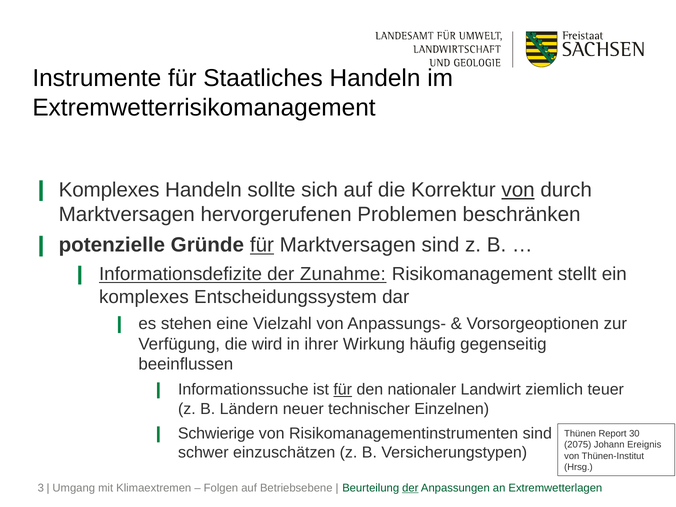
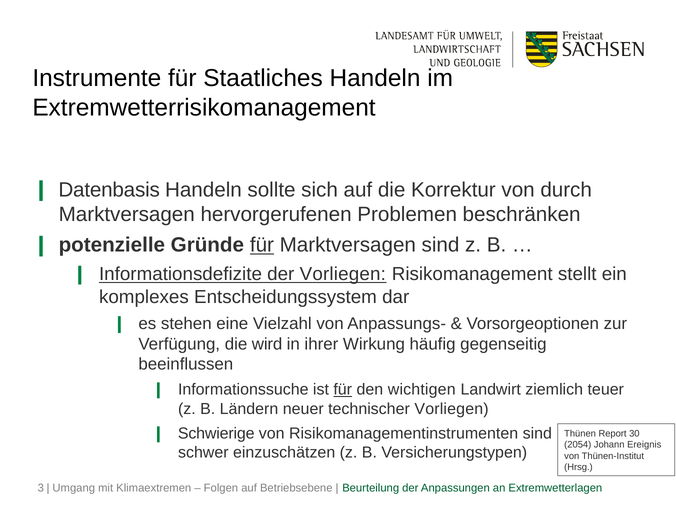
Komplexes: Komplexes -> Datenbasis (109, 190)
von underline: present -> none (518, 190)
der Zunahme: Zunahme -> Vorliegen (343, 274)
nationaler: nationaler -> wichtigen (422, 390)
technischer Einzelnen: Einzelnen -> Vorliegen (452, 409)
2075: 2075 -> 2054 (578, 445)
der underline: present -> none (410, 488)
